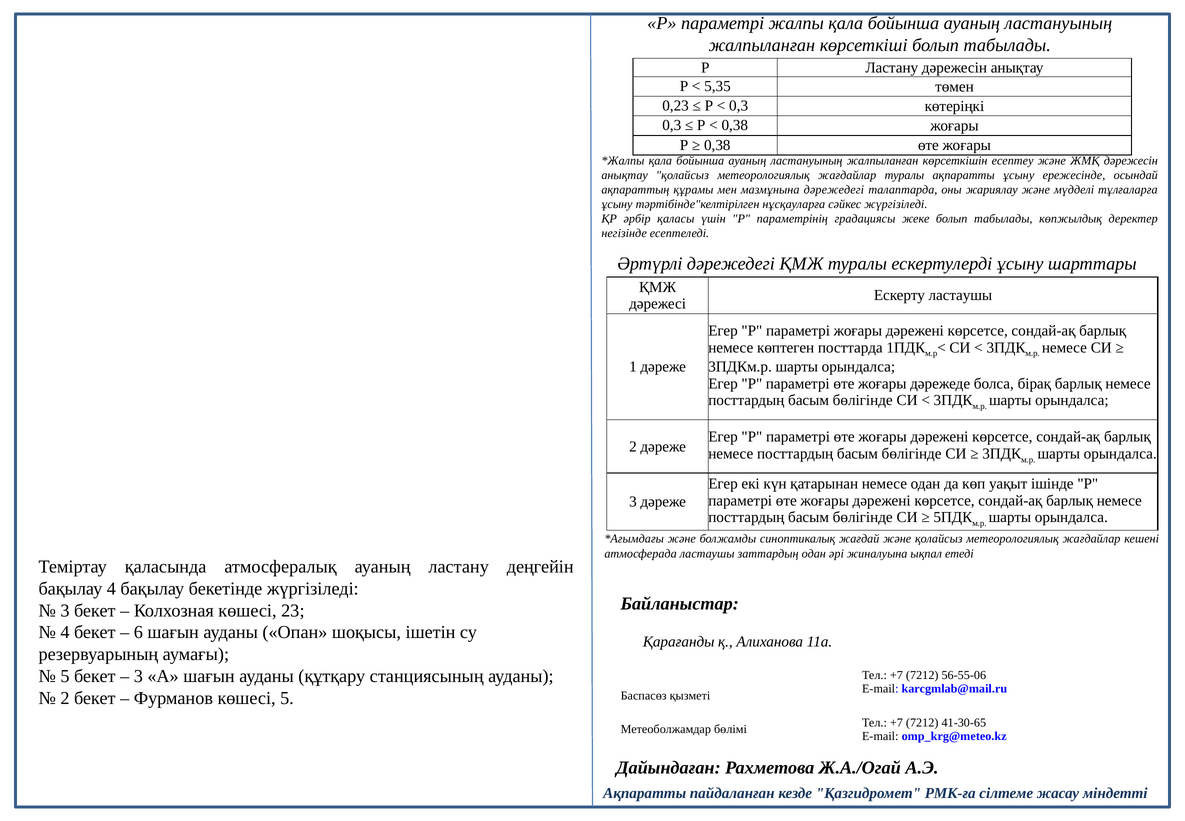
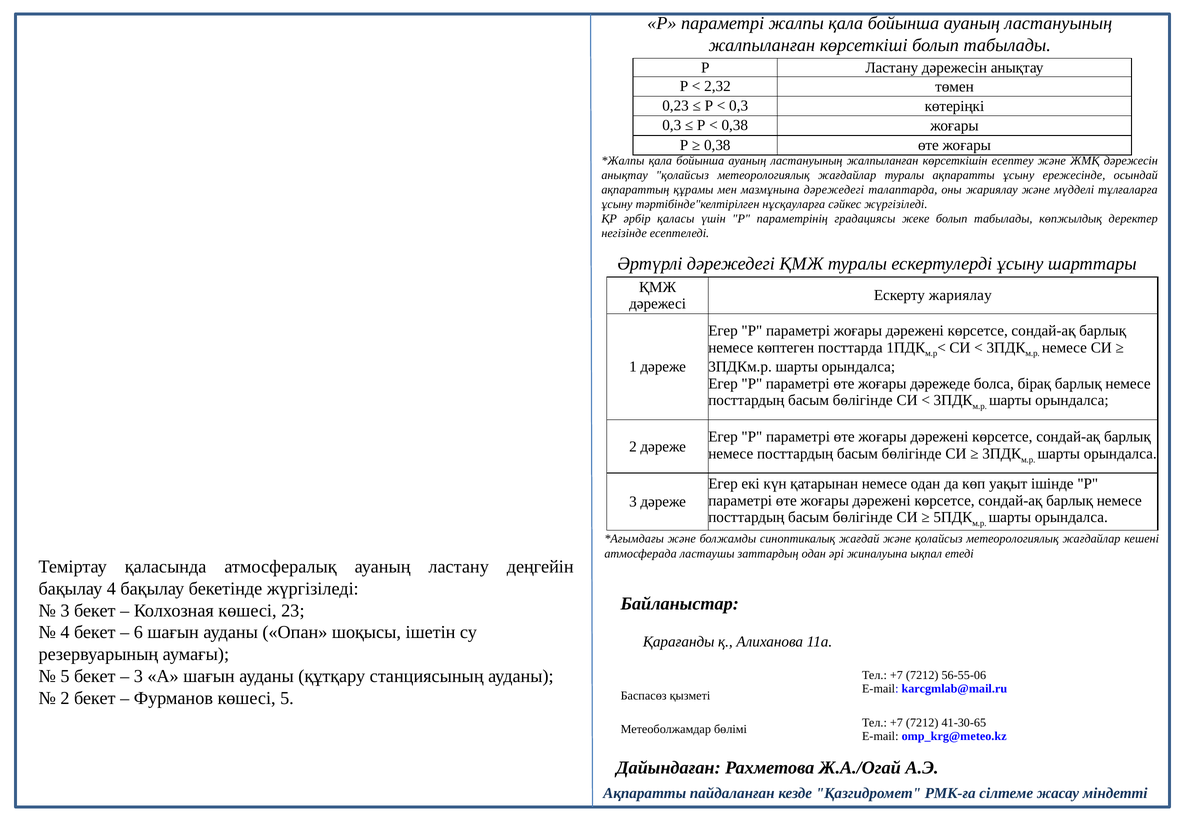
5,35: 5,35 -> 2,32 (717, 86)
Ескерту ластаушы: ластаушы -> жариялау (960, 295)
